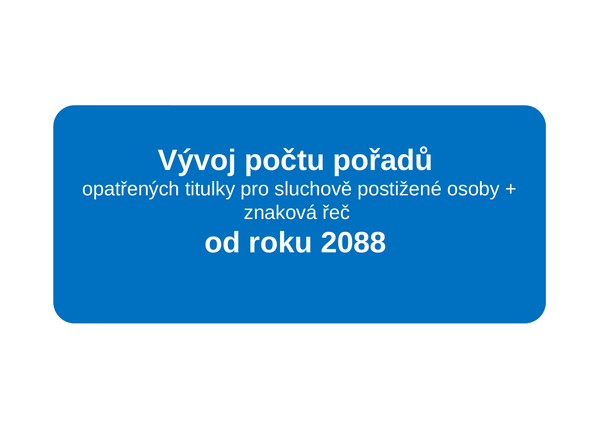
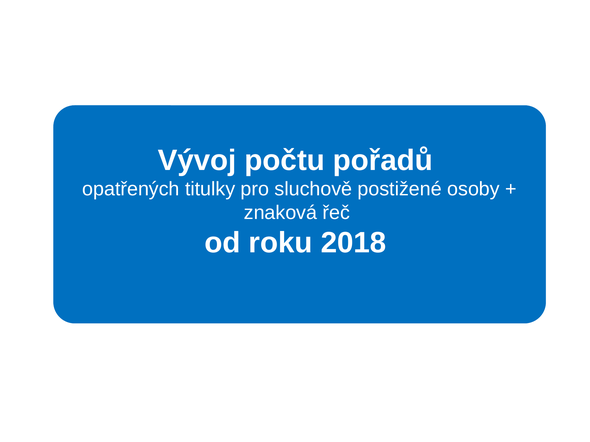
2088: 2088 -> 2018 (353, 243)
